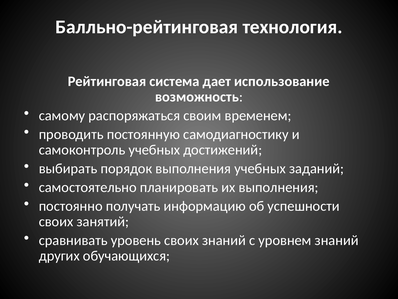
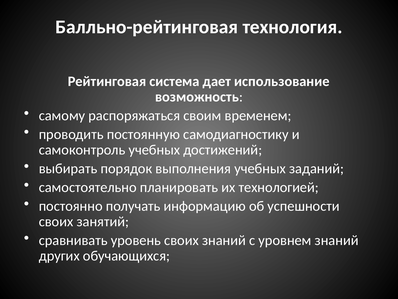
их выполнения: выполнения -> технологией (279, 187)
